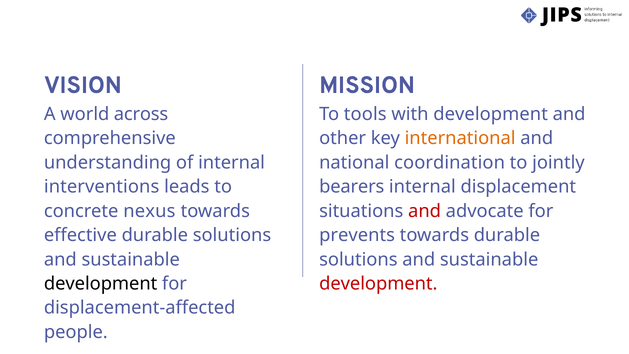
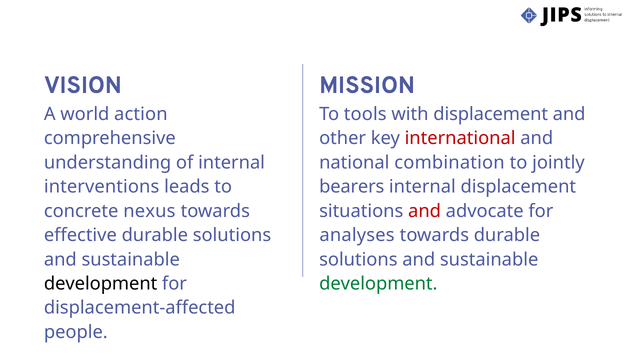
across: across -> action (141, 114)
with development: development -> displacement (491, 114)
international colour: orange -> red (460, 138)
coordination: coordination -> combination (450, 162)
prevents: prevents -> analyses (357, 235)
development colour: red -> green (378, 284)
